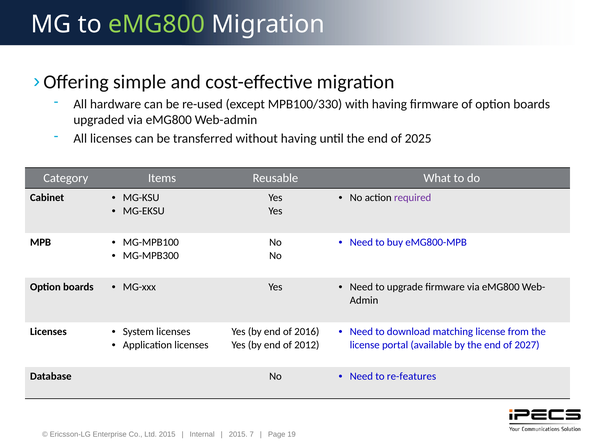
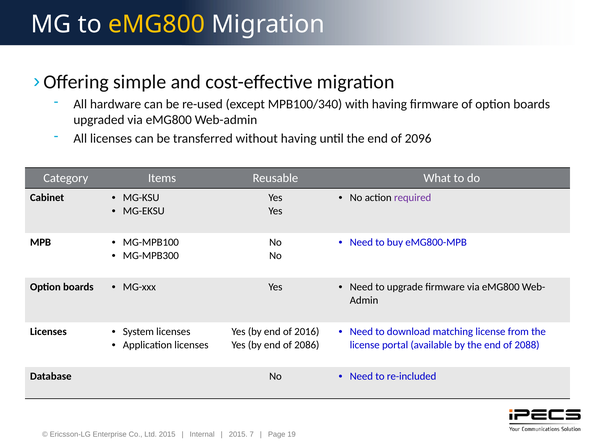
eMG800 colour: light green -> yellow (157, 24)
MPB100/330: MPB100/330 -> MPB100/340 (305, 104)
2025: 2025 -> 2096 (418, 138)
2012: 2012 -> 2086 (307, 345)
2027: 2027 -> 2088 (527, 345)
re-features: re-features -> re-included (412, 377)
